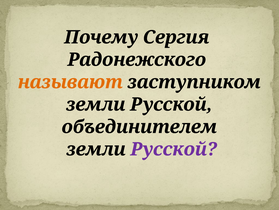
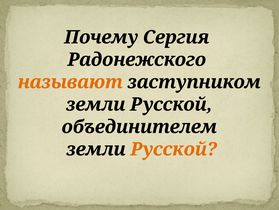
Русской colour: purple -> orange (174, 149)
